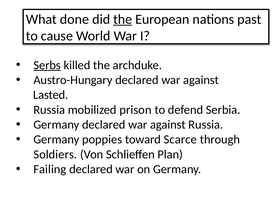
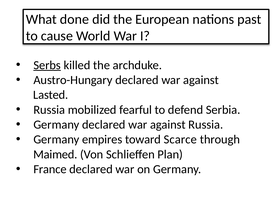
the underline: present -> none (123, 19)
prison: prison -> fearful (136, 109)
poppies: poppies -> empires (102, 139)
Soldiers: Soldiers -> Maimed (55, 154)
Failing: Failing -> France (50, 169)
